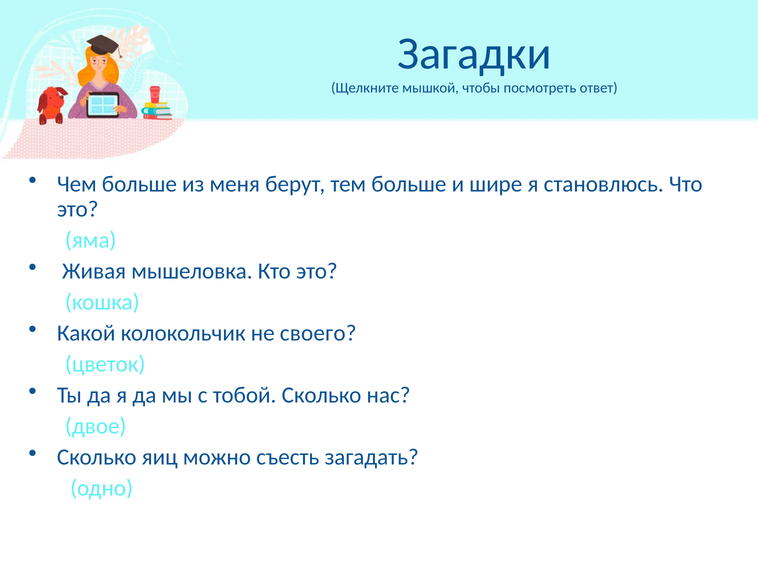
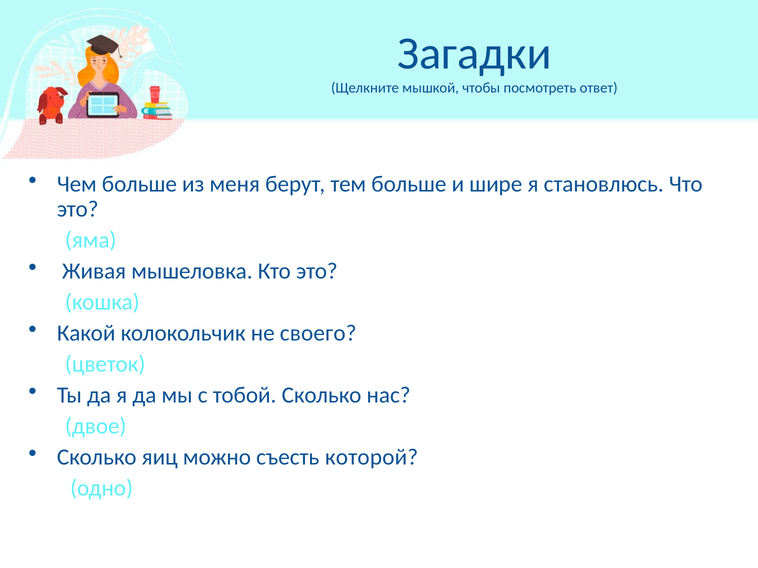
загадать: загадать -> которой (372, 458)
